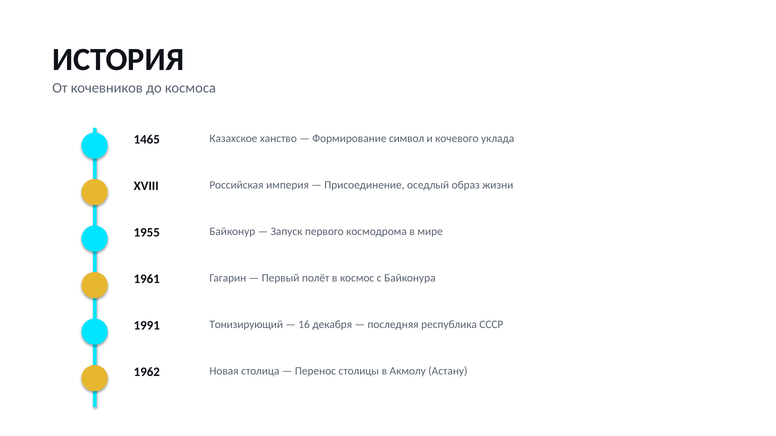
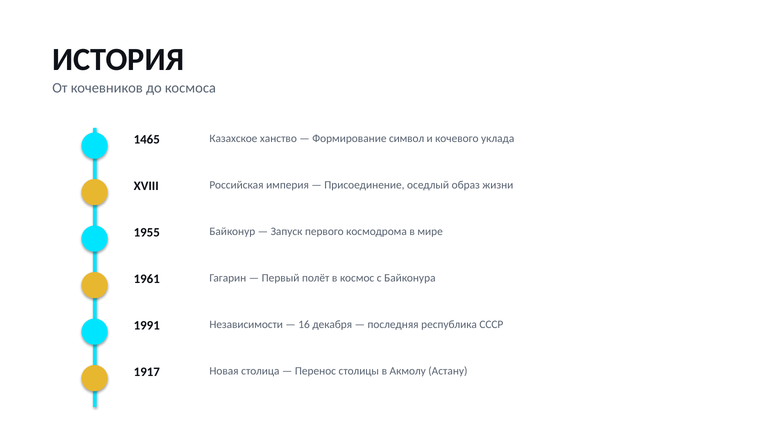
Тонизирующий: Тонизирующий -> Независимости (246, 325)
1962: 1962 -> 1917 (147, 372)
